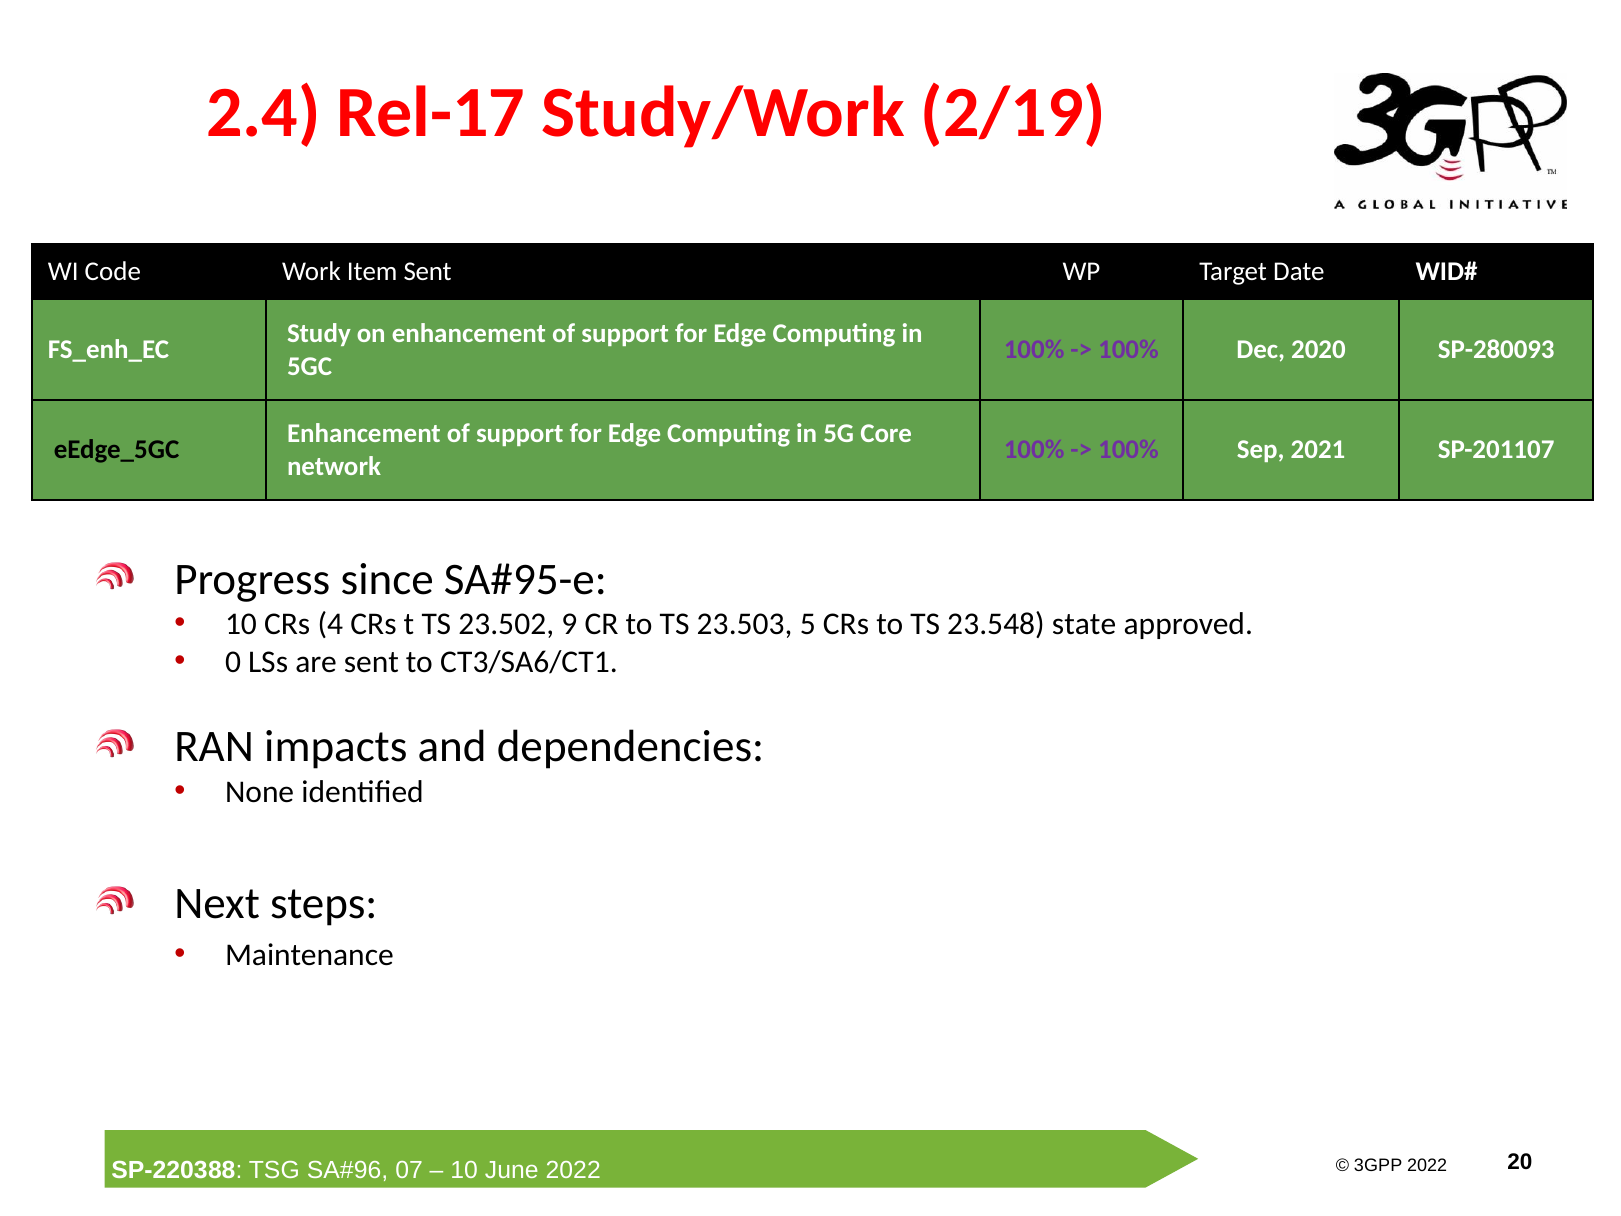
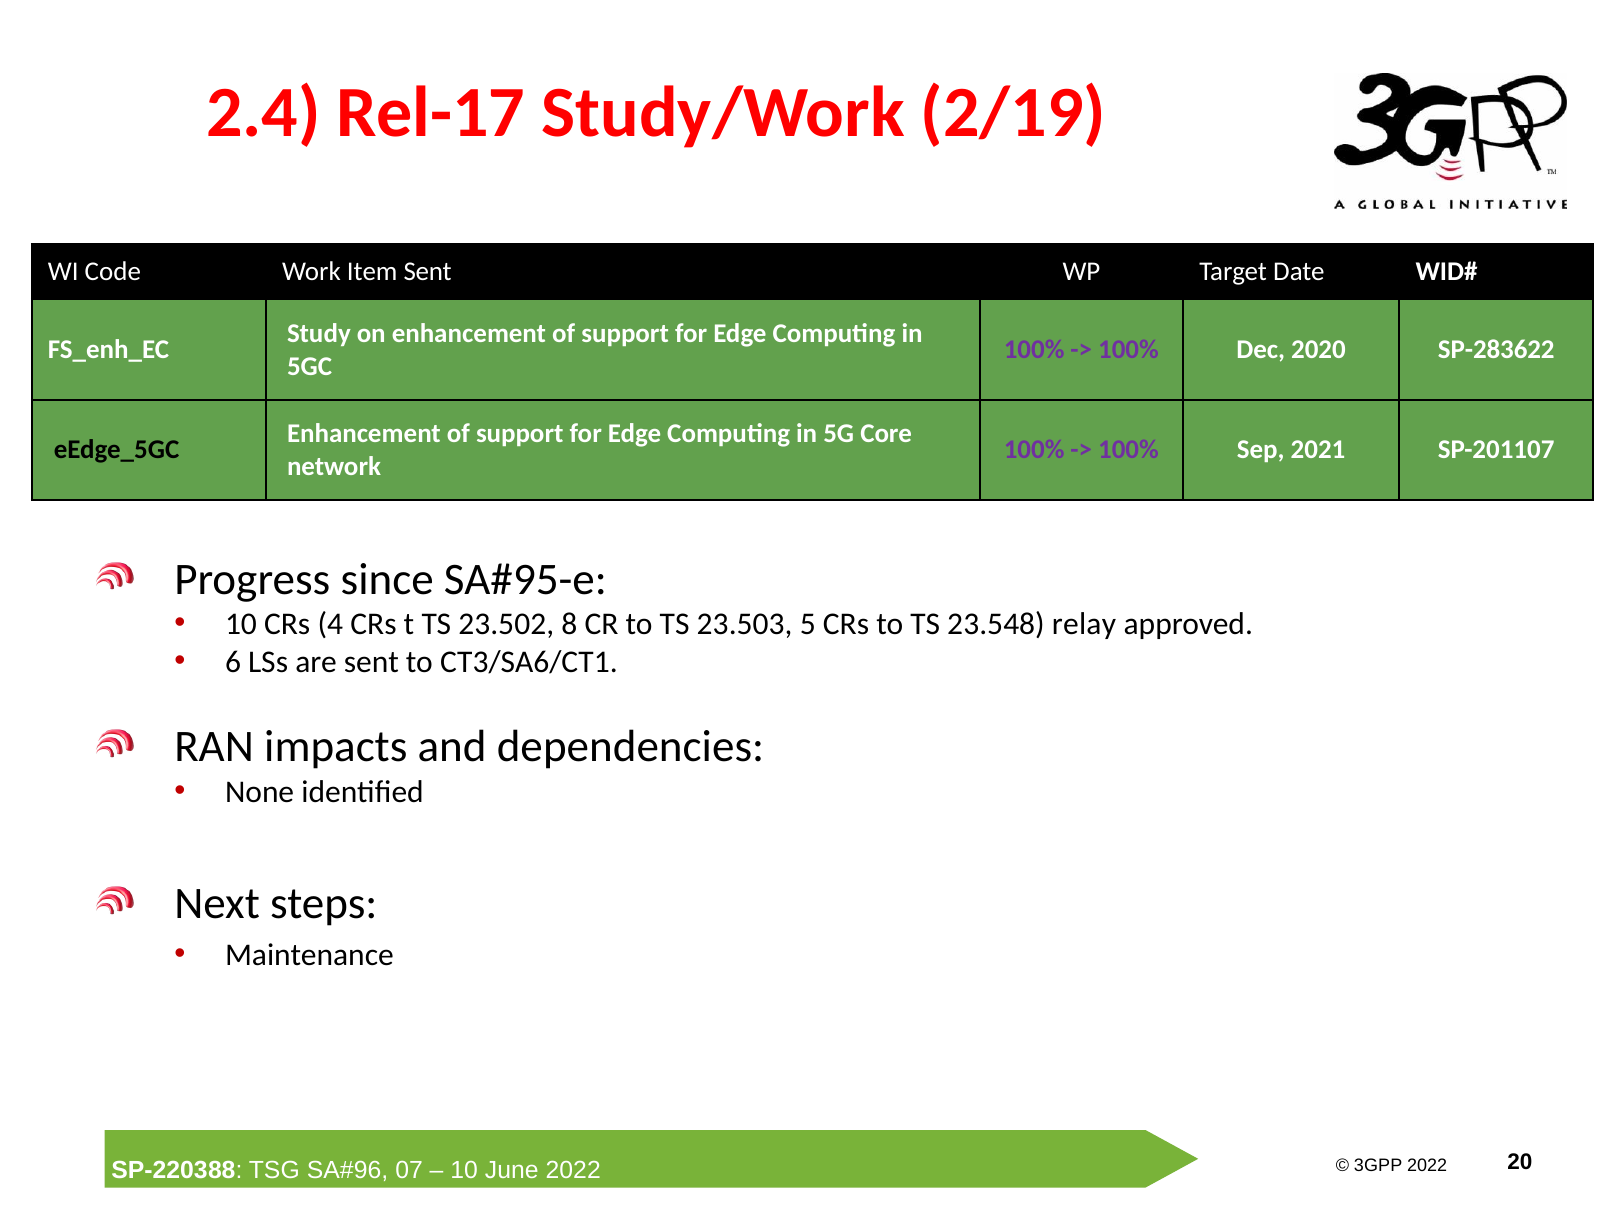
SP-280093: SP-280093 -> SP-283622 (1496, 350)
9: 9 -> 8 (569, 624)
state: state -> relay (1084, 624)
0: 0 -> 6 (233, 662)
